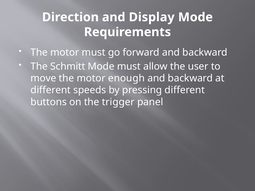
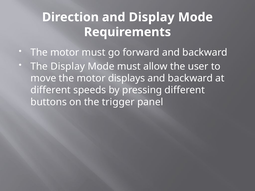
The Schmitt: Schmitt -> Display (68, 66)
enough: enough -> displays (127, 78)
